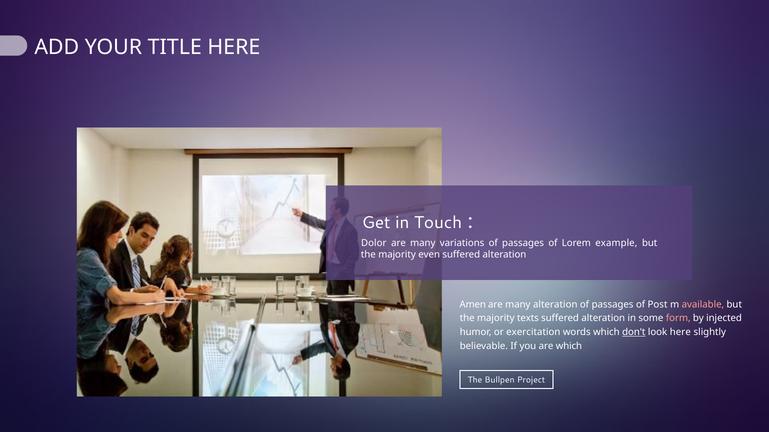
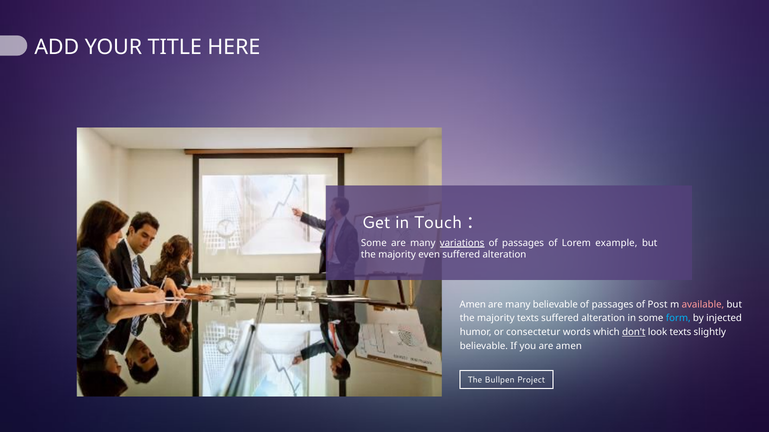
Dolor: Dolor -> Some (374, 243)
variations underline: none -> present (462, 243)
many alteration: alteration -> believable (555, 305)
form colour: pink -> light blue (678, 319)
exercitation: exercitation -> consectetur (533, 333)
look here: here -> texts (680, 333)
are which: which -> amen (569, 346)
